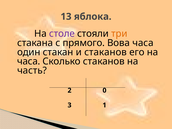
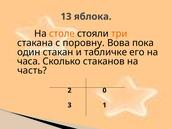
столе colour: purple -> orange (62, 34)
прямого: прямого -> поровну (84, 43)
Вова часа: часа -> пока (143, 43)
и стаканов: стаканов -> табличке (106, 52)
